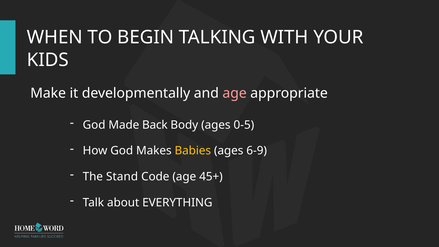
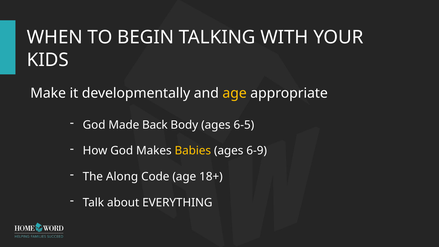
age colour: pink -> yellow (235, 93)
0-5: 0-5 -> 6-5 (244, 125)
Stand: Stand -> Along (122, 177)
45+: 45+ -> 18+ (211, 177)
